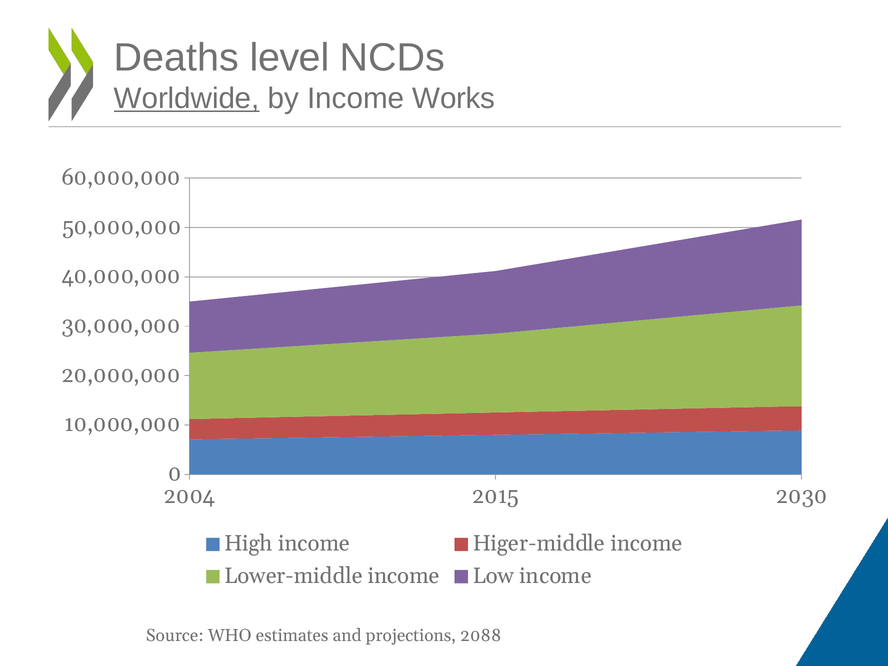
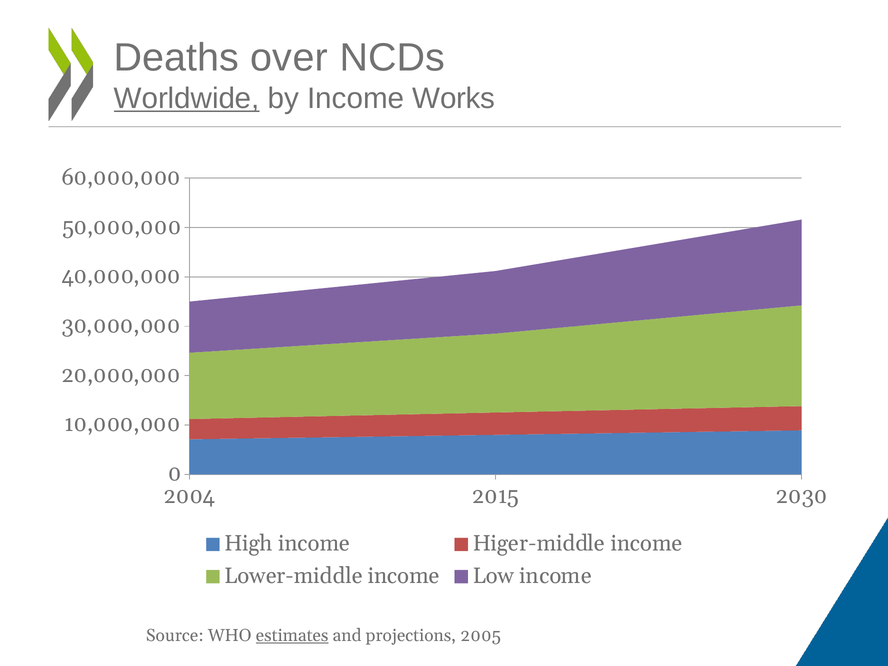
level: level -> over (289, 58)
estimates underline: none -> present (292, 636)
2088: 2088 -> 2005 (481, 636)
